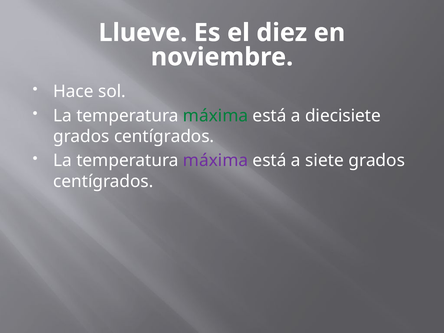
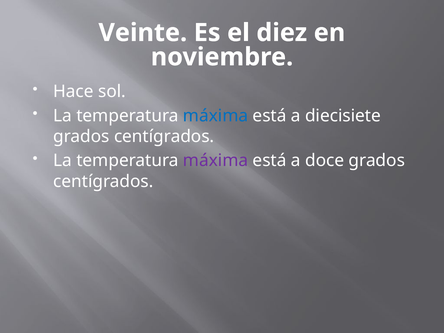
Llueve: Llueve -> Veinte (143, 33)
máxima colour: green -> blue (216, 116)
siete: siete -> doce (325, 161)
